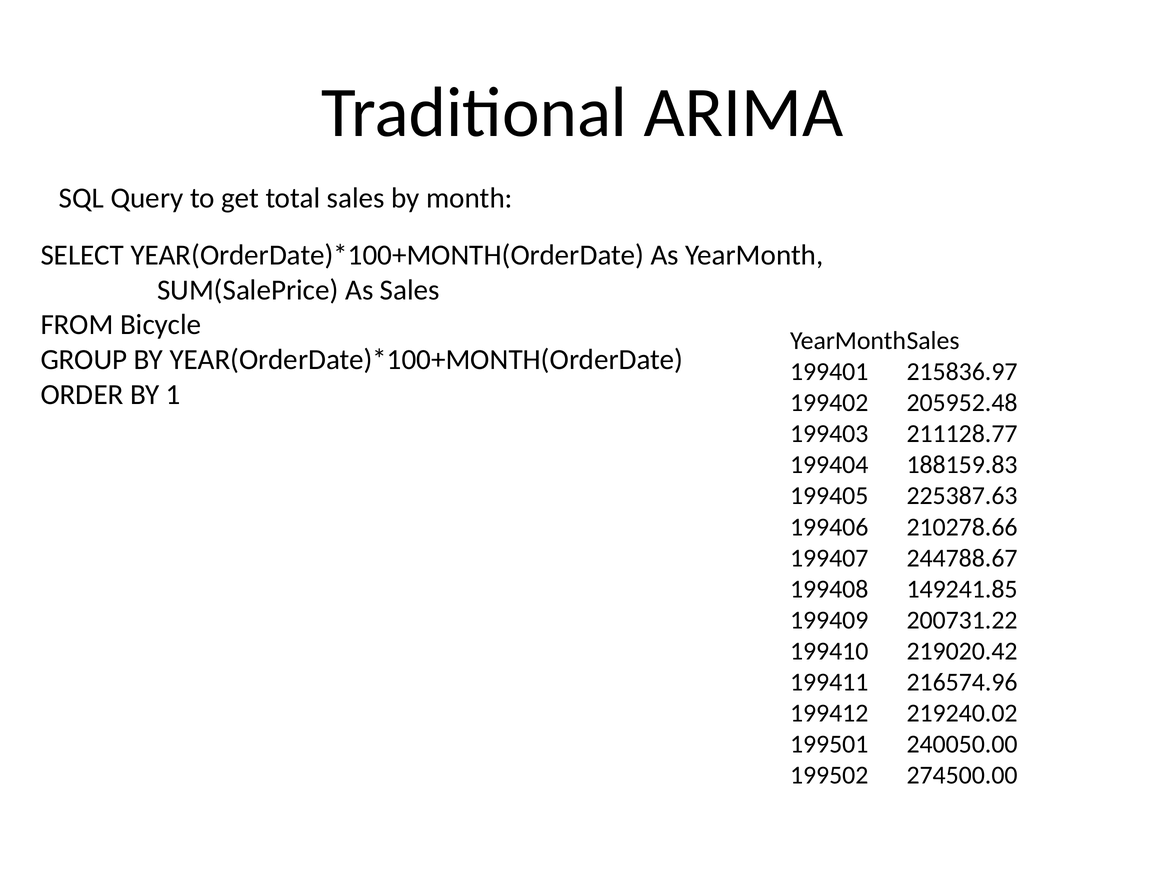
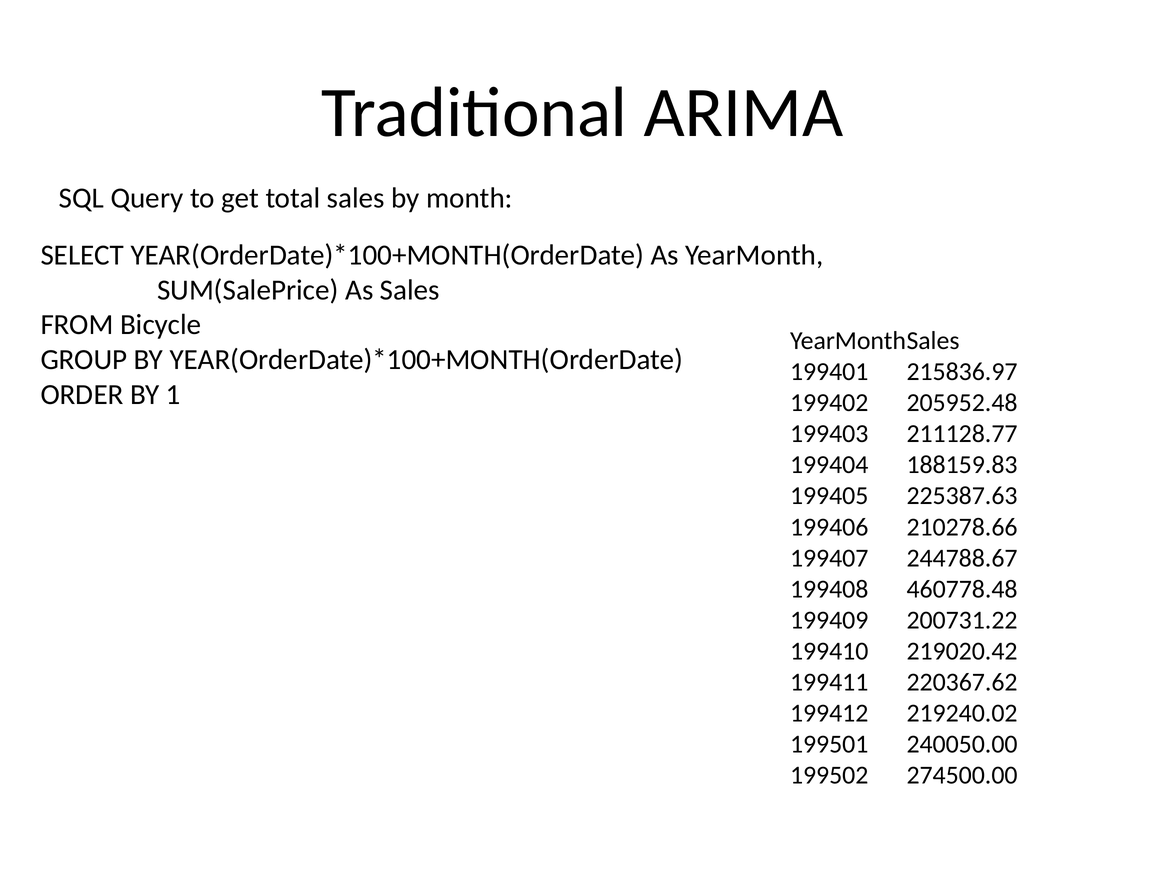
149241.85: 149241.85 -> 460778.48 (962, 589)
216574.96: 216574.96 -> 220367.62 (962, 682)
